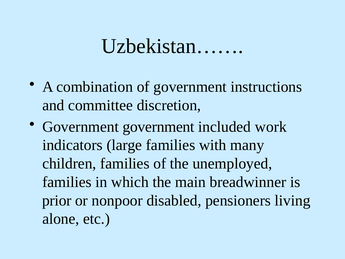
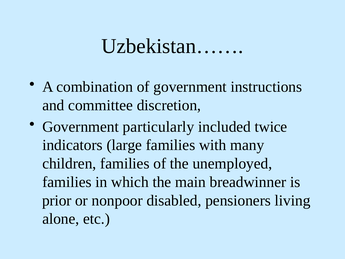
Government government: government -> particularly (158, 127)
work: work -> twice (271, 127)
